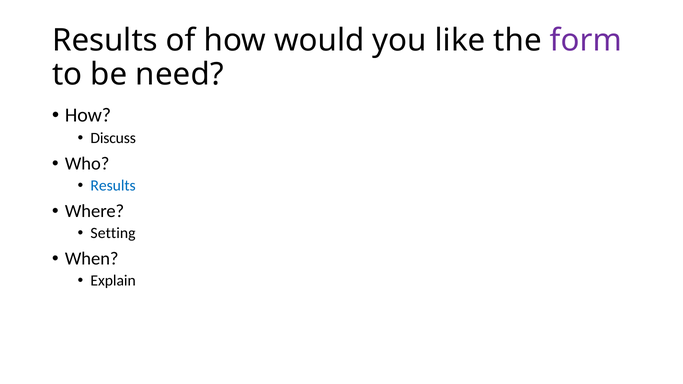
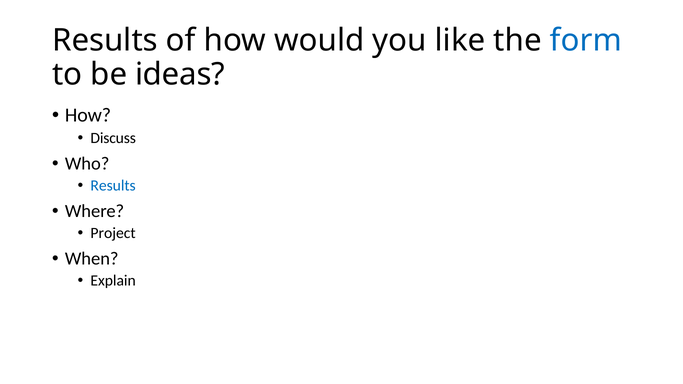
form colour: purple -> blue (586, 40)
need: need -> ideas (180, 74)
Setting: Setting -> Project (113, 233)
